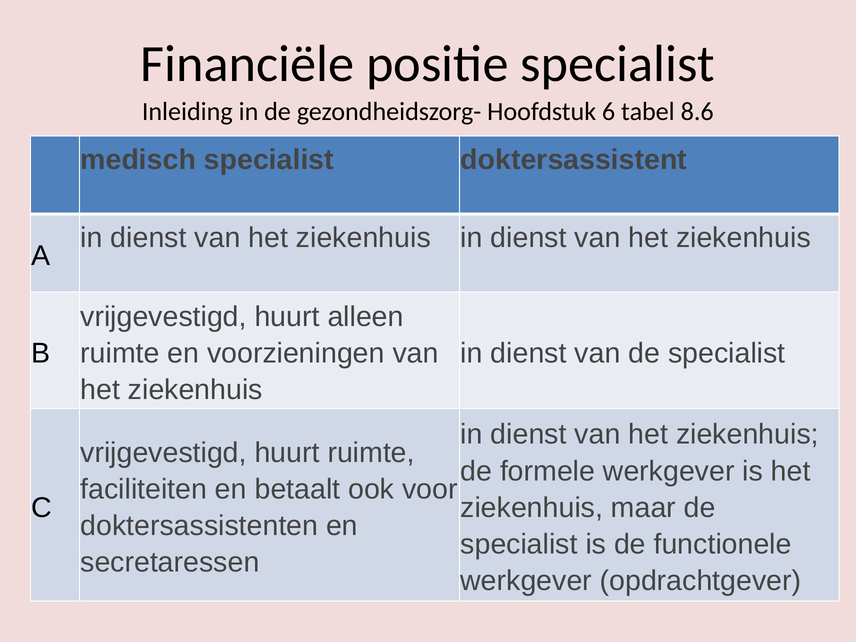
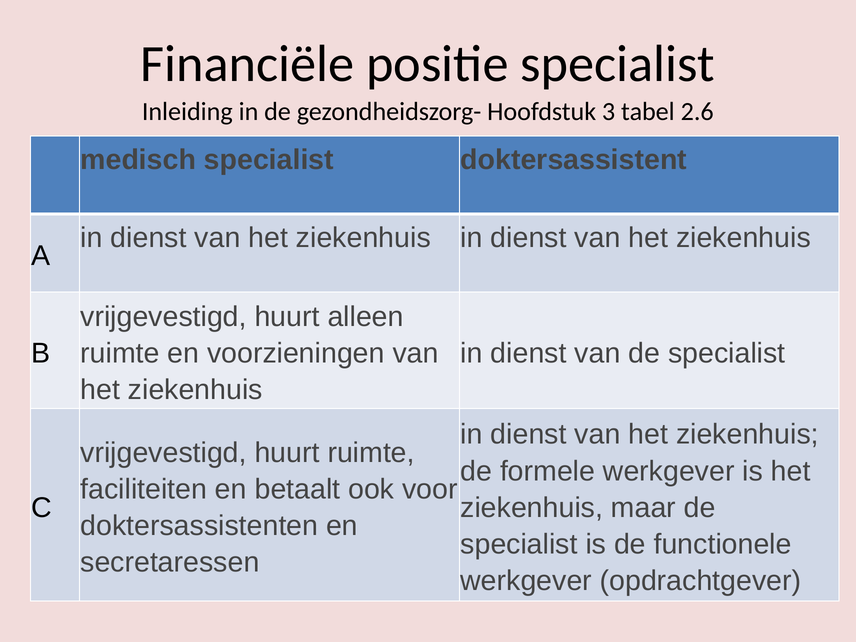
6: 6 -> 3 (609, 111)
8.6: 8.6 -> 2.6 (697, 111)
